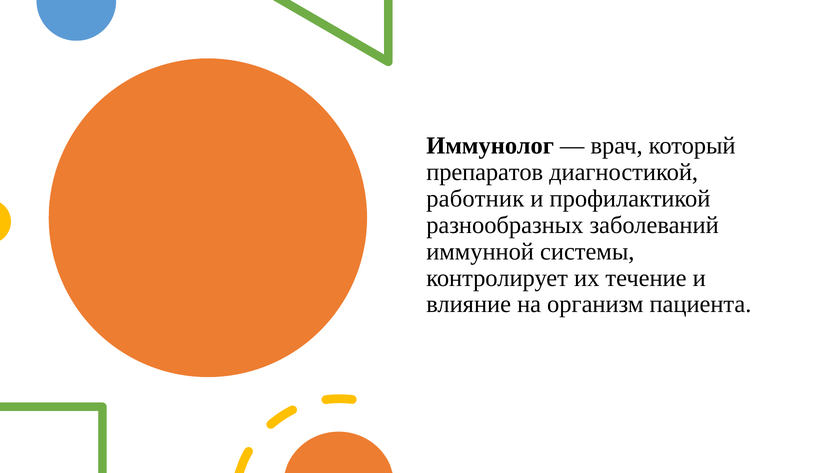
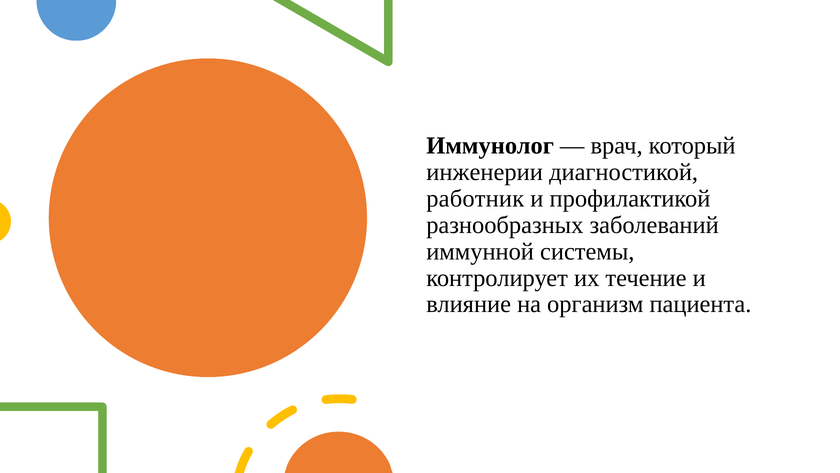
препаратов: препаратов -> инженерии (485, 172)
